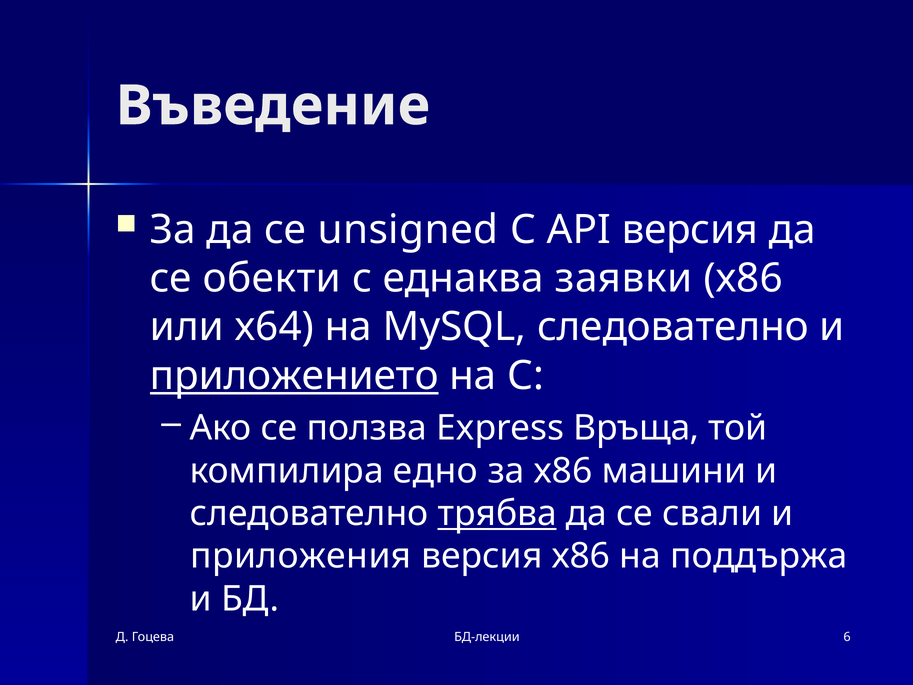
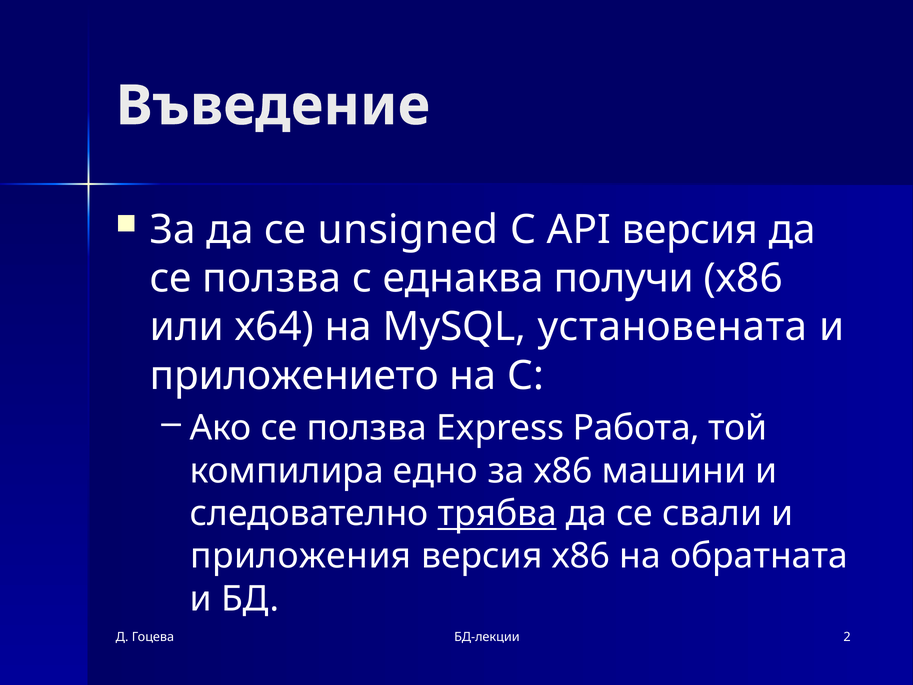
обекти: обекти -> ползва (272, 278)
заявки: заявки -> получи (624, 278)
MySQL следователно: следователно -> установената (673, 327)
приложението underline: present -> none (294, 376)
Връща: Връща -> Работа (636, 428)
поддържа: поддържа -> обратната (759, 556)
6: 6 -> 2 (847, 637)
